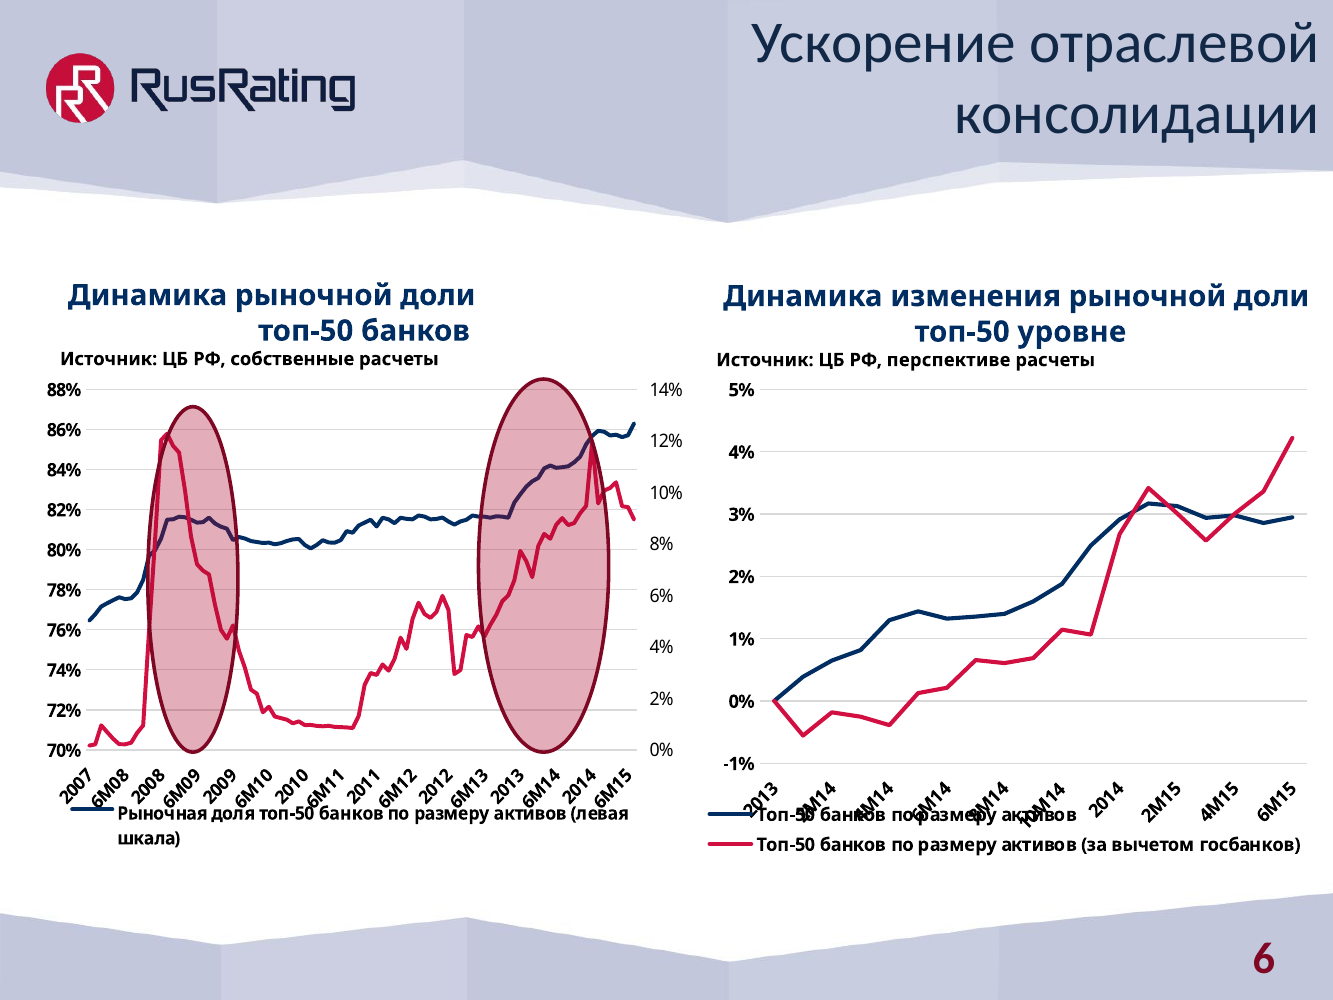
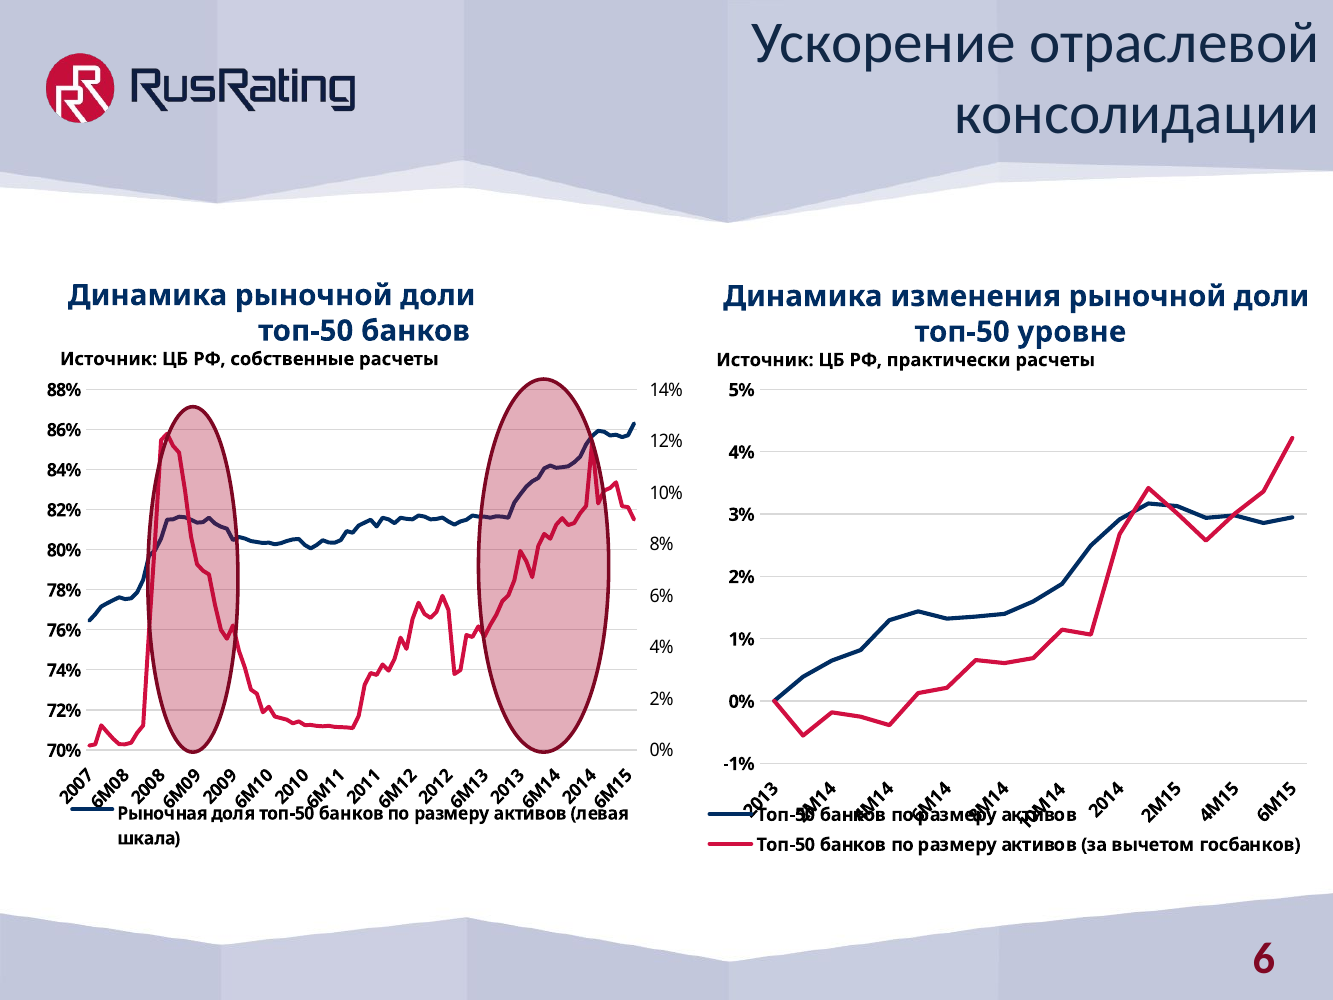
перспективе: перспективе -> практически (949, 360)
